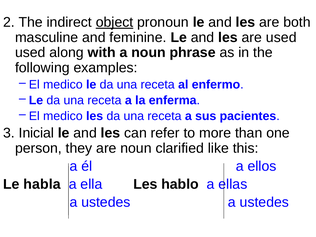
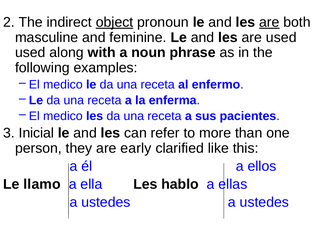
are underline: none -> present (269, 22)
are noun: noun -> early (136, 148)
habla: habla -> llamo (42, 184)
